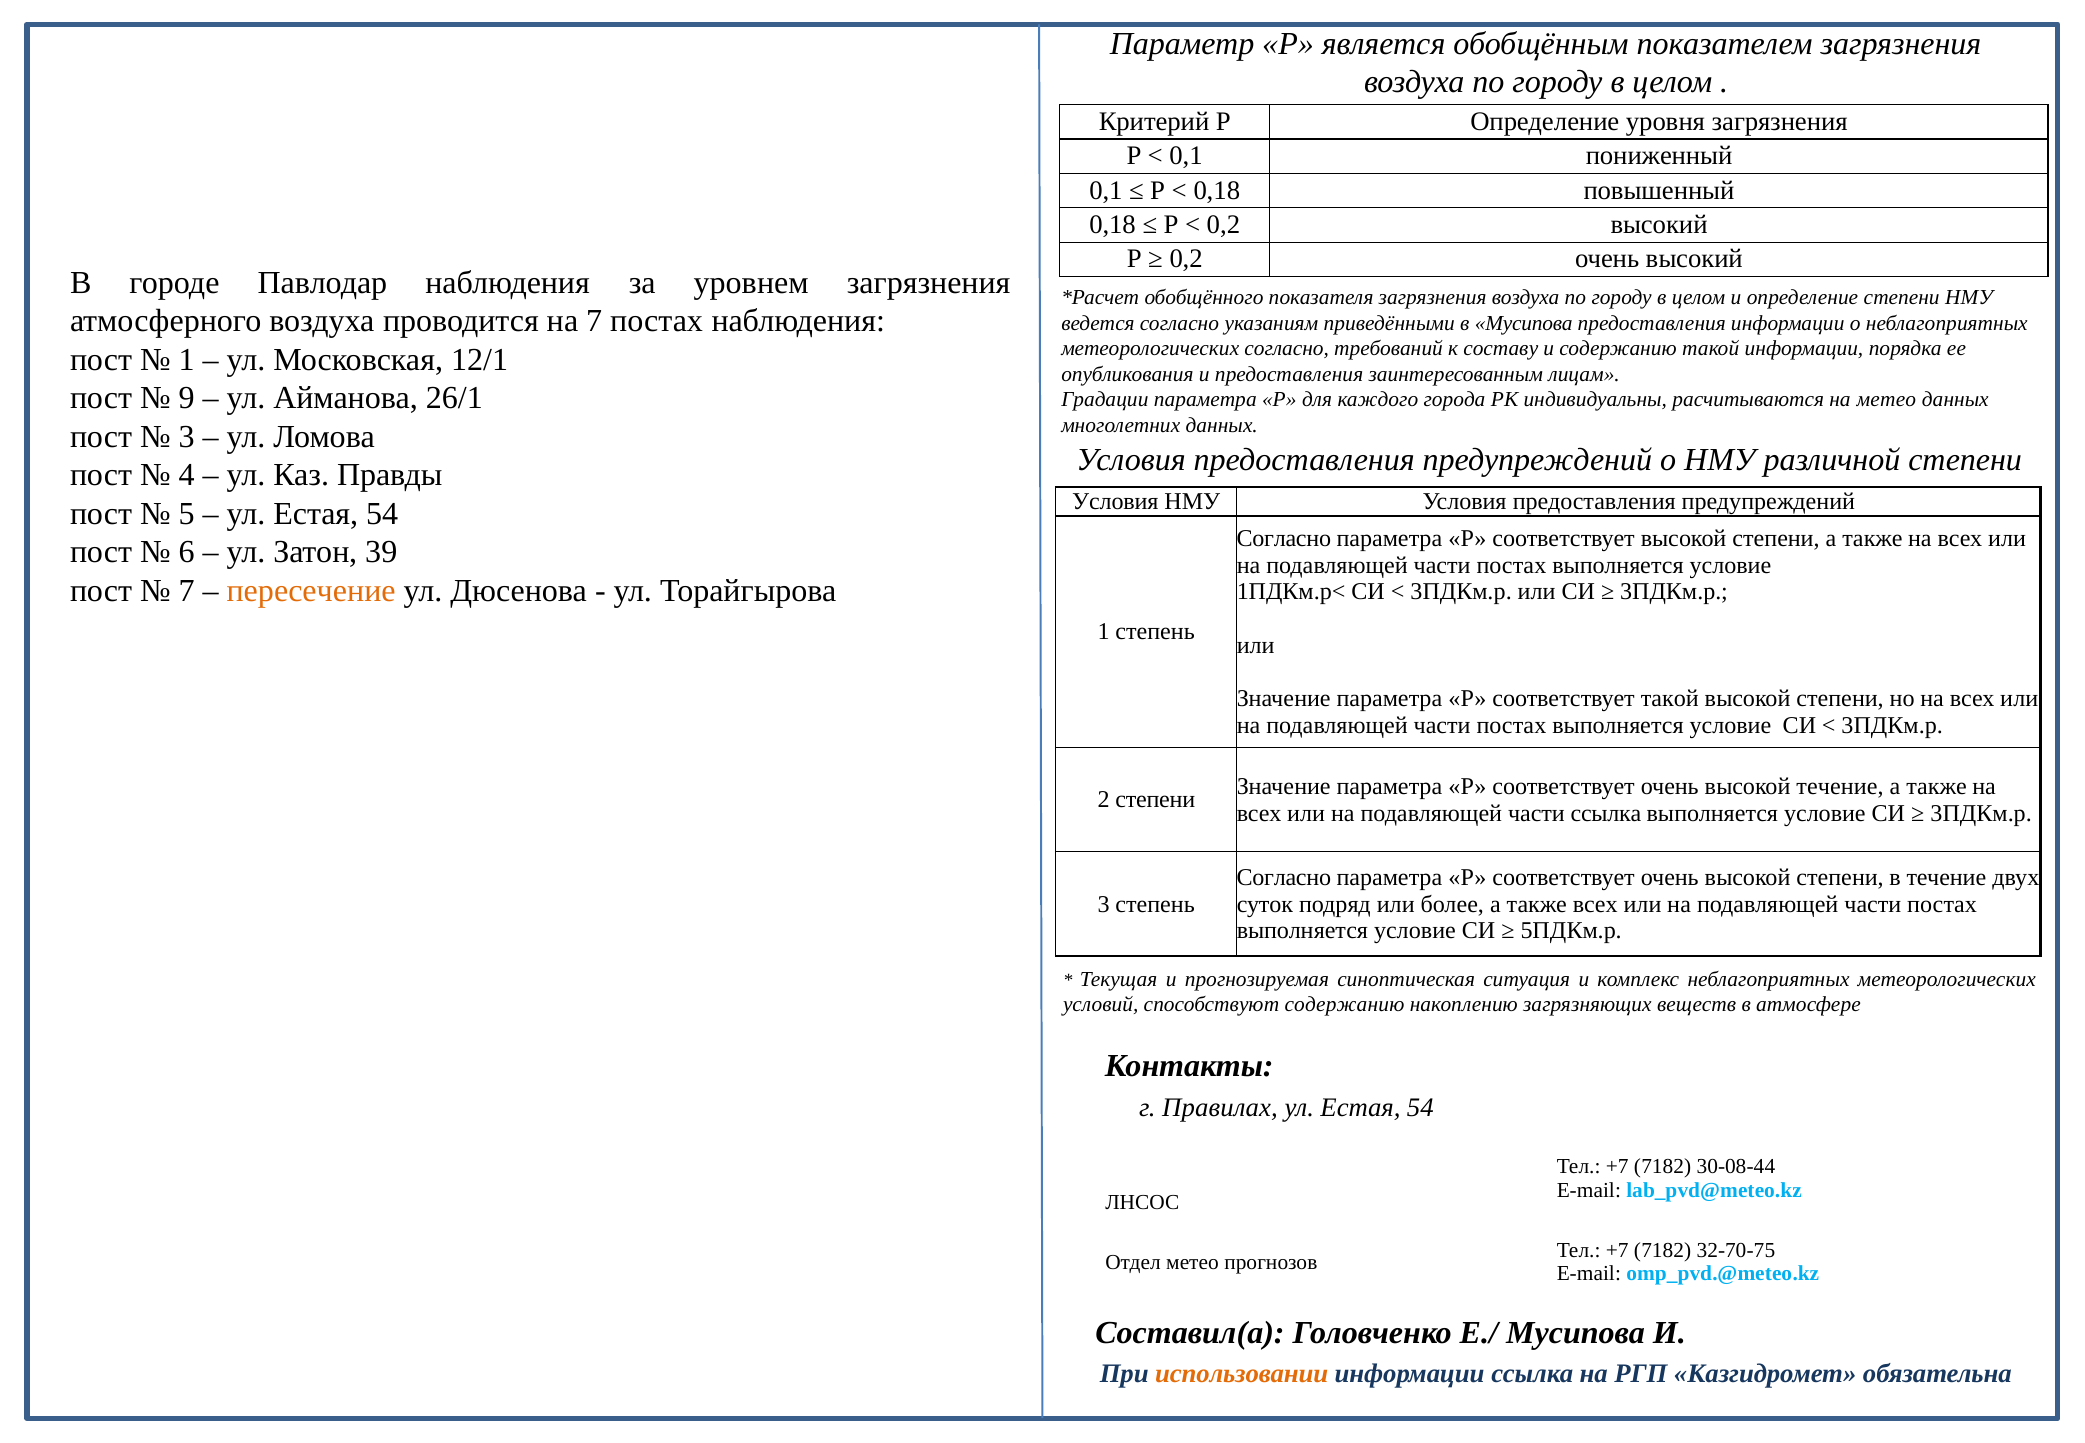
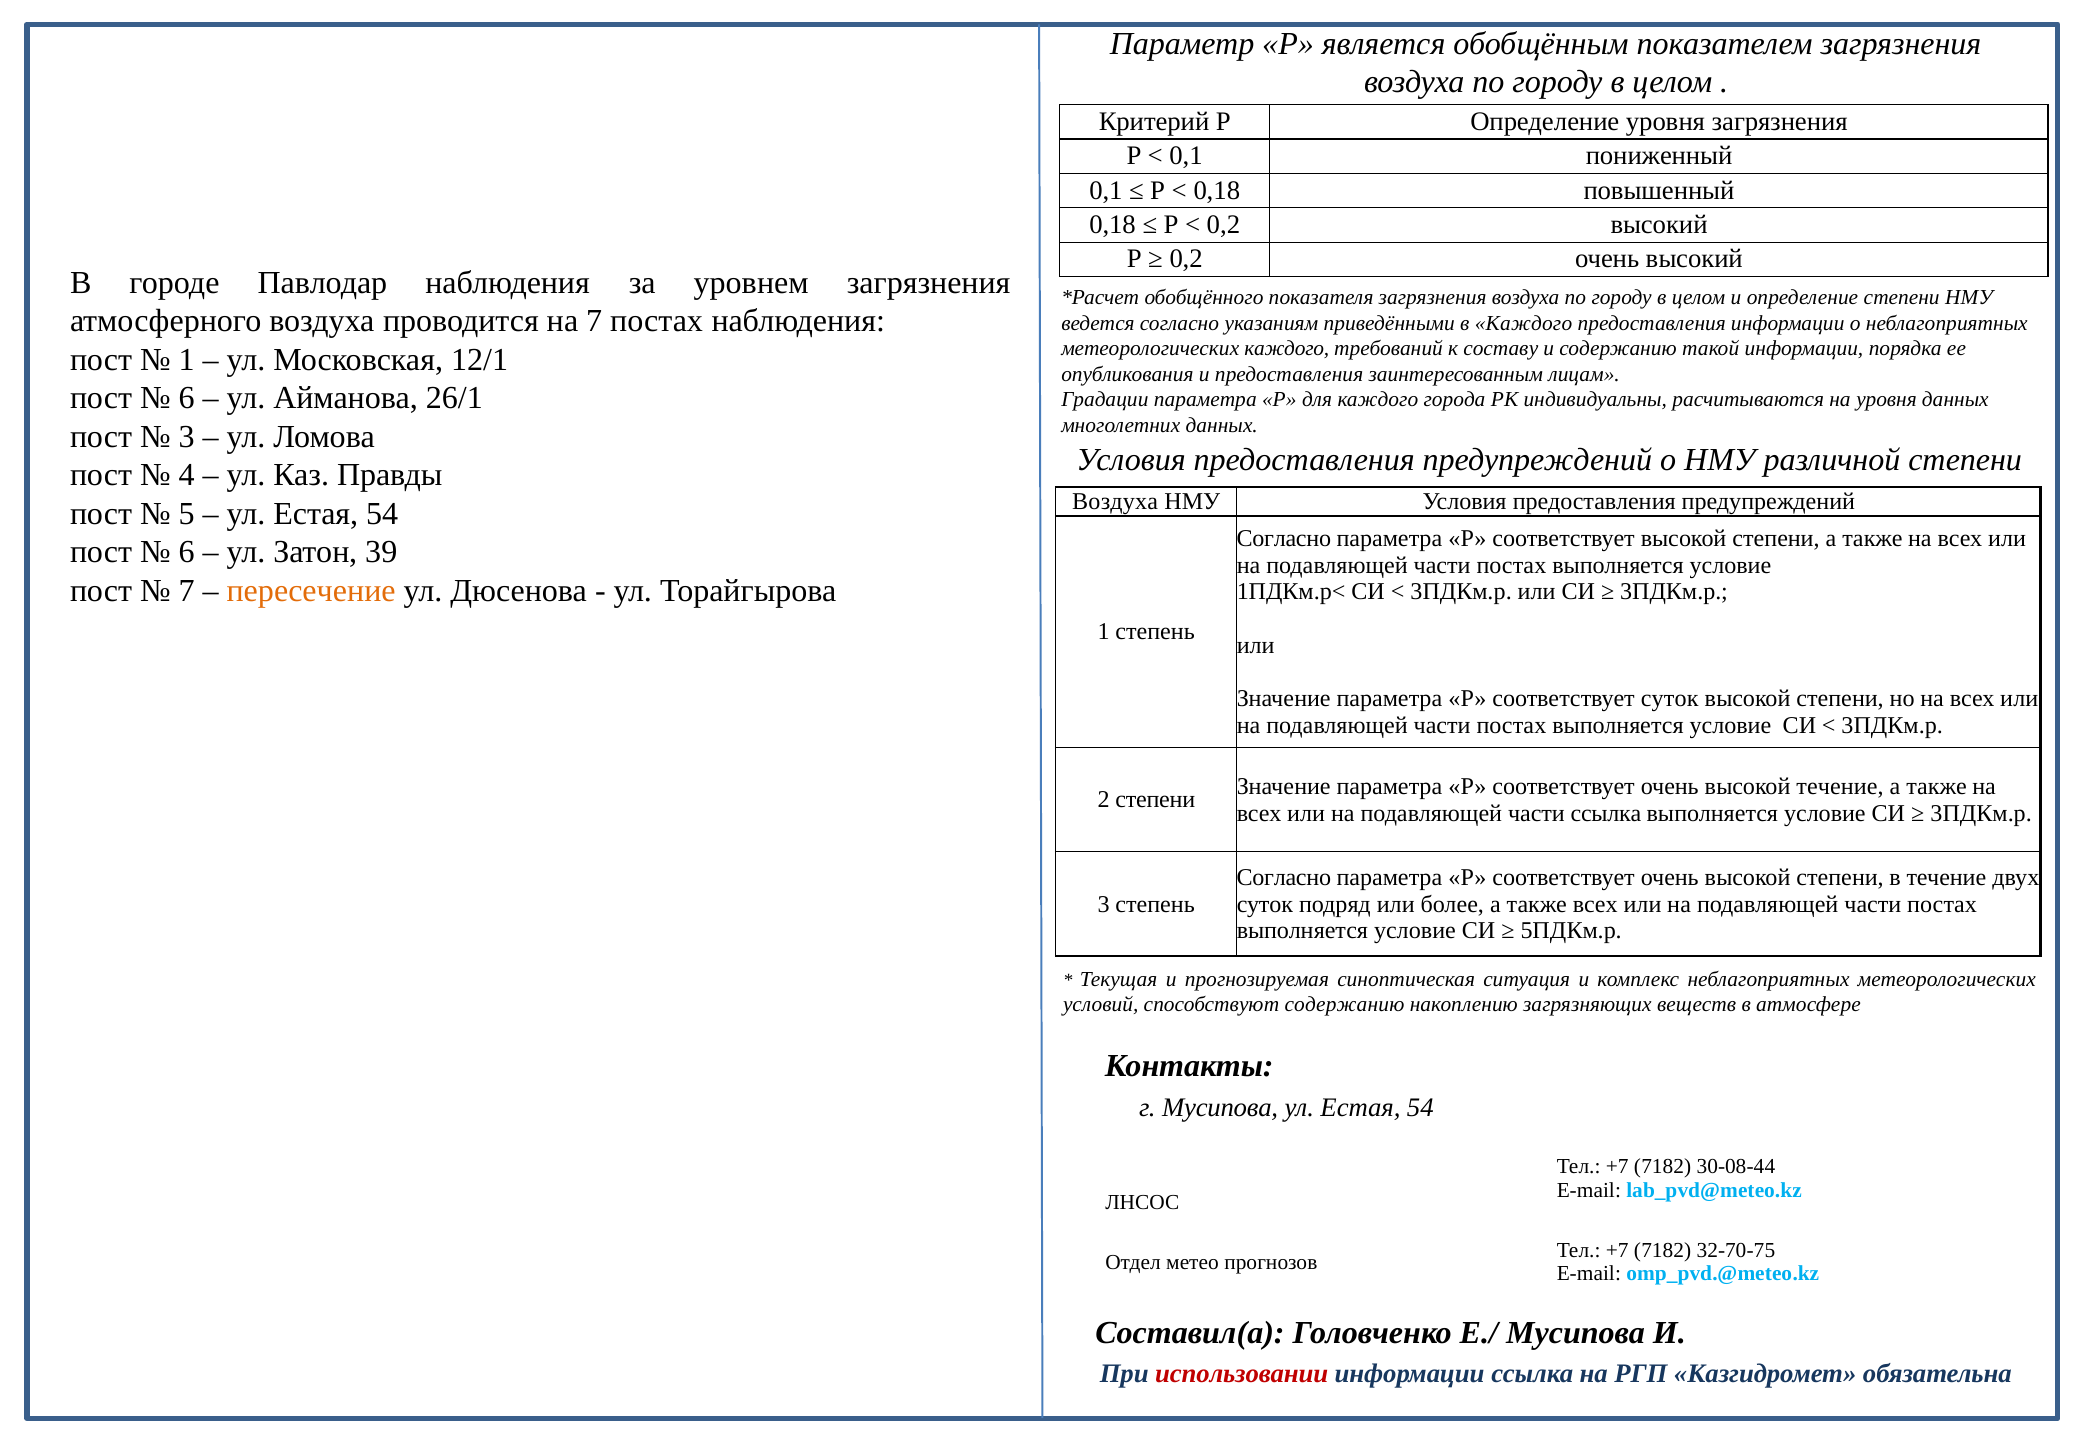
в Мусипова: Мусипова -> Каждого (1524, 323)
метеорологических согласно: согласно -> каждого (1287, 349)
9: 9 -> 6 (187, 398)
на метео: метео -> уровня (1886, 400)
Условия: Условия -> Воздуха (1115, 502)
соответствует такой: такой -> суток (1670, 699)
г Правилах: Правилах -> Мусипова (1220, 1108)
использовании colour: orange -> red (1242, 1375)
